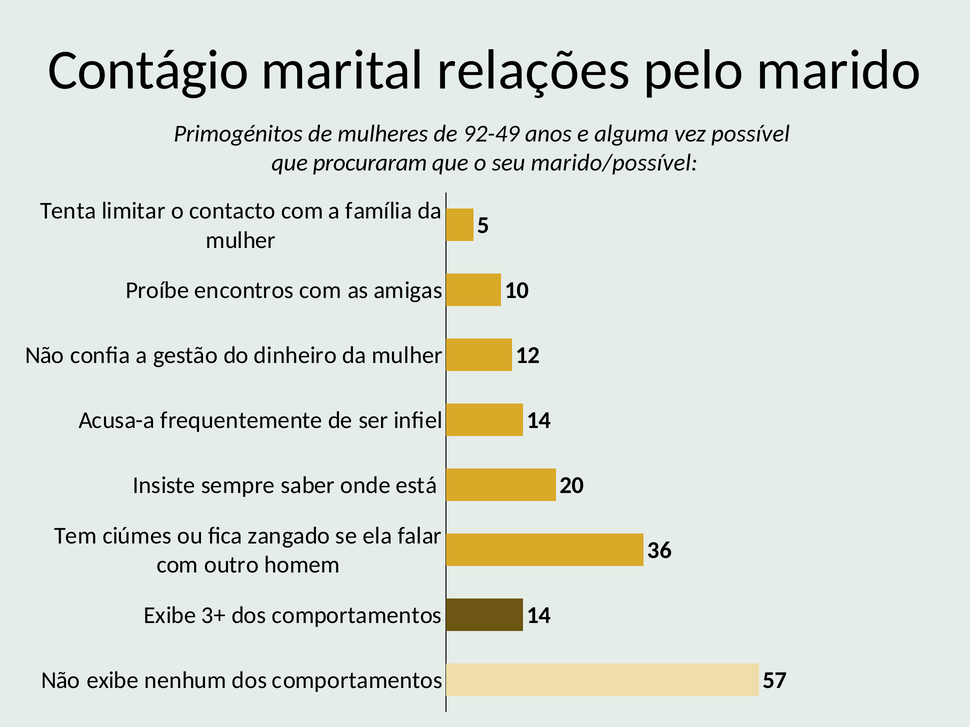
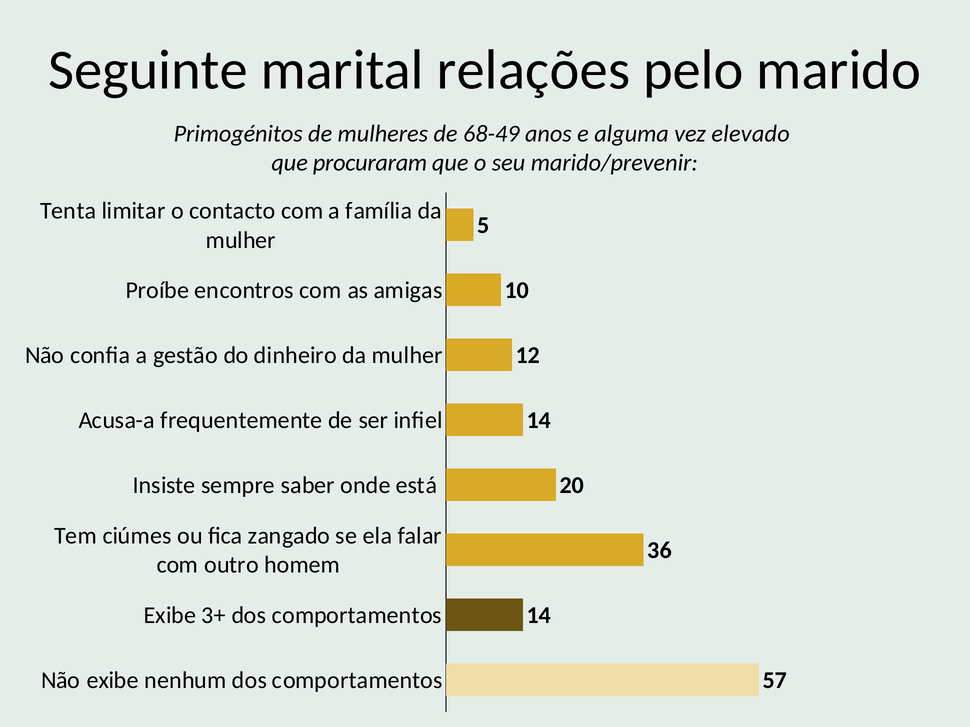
Contágio: Contágio -> Seguinte (148, 70)
92-49: 92-49 -> 68-49 (491, 134)
possível: possível -> elevado (751, 134)
marido/possível: marido/possível -> marido/prevenir (614, 163)
